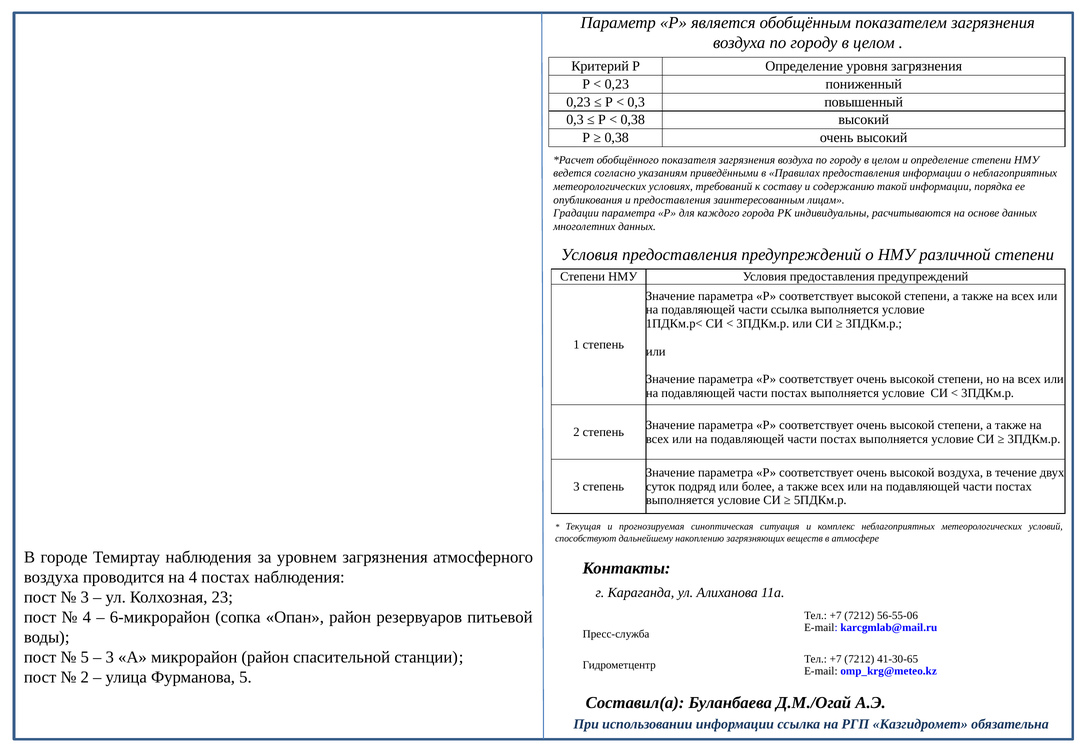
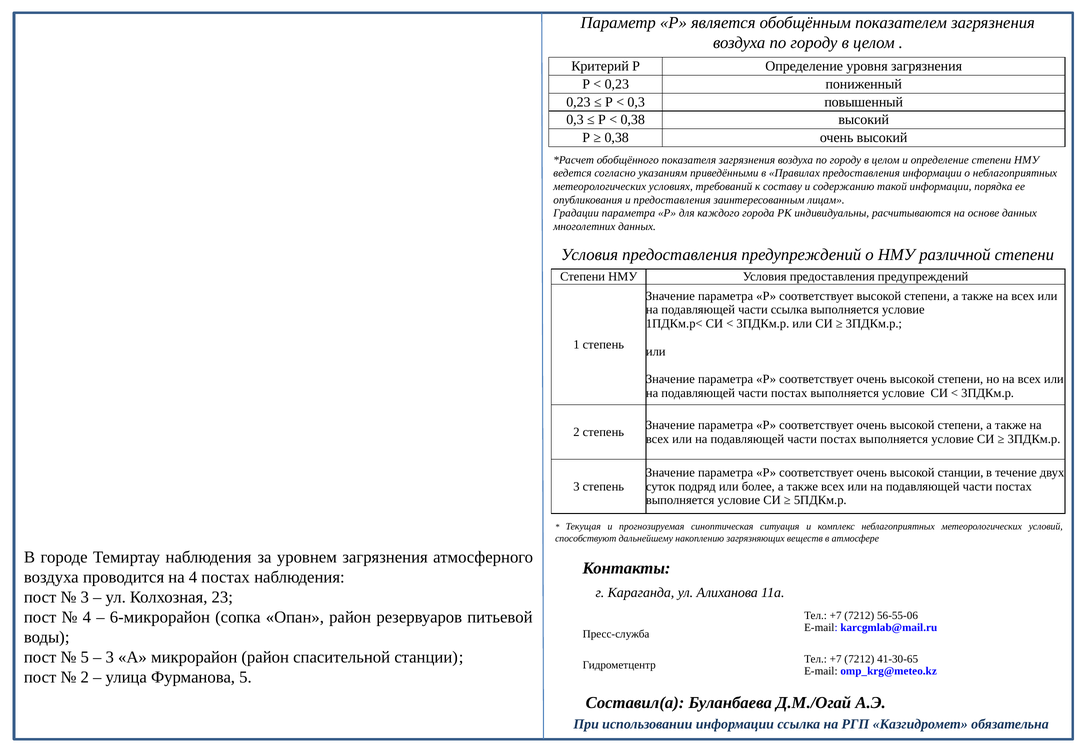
высокой воздуха: воздуха -> станции (961, 473)
